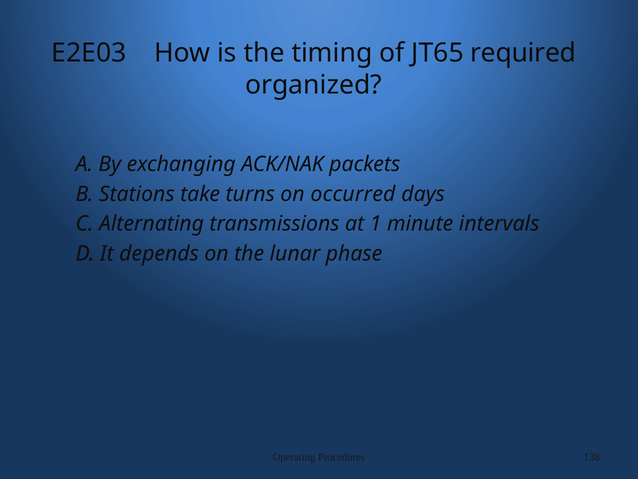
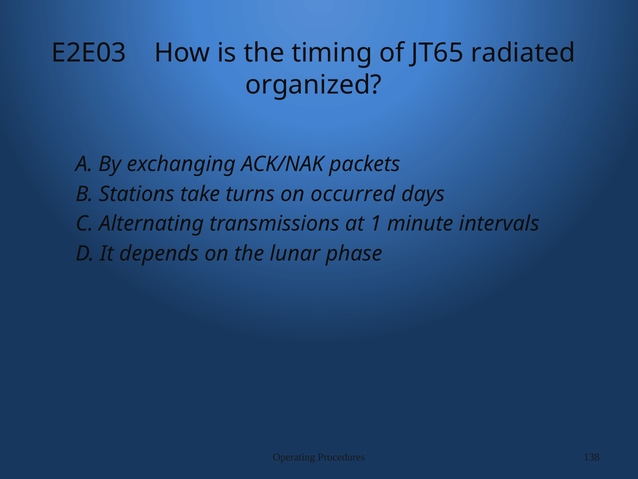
required: required -> radiated (523, 53)
